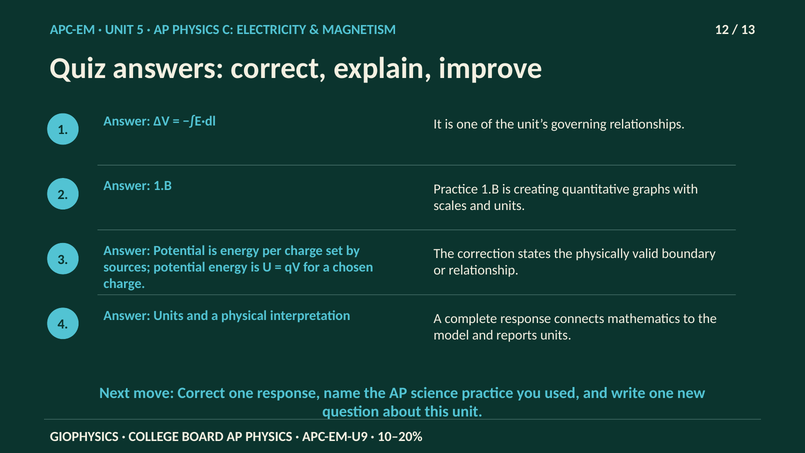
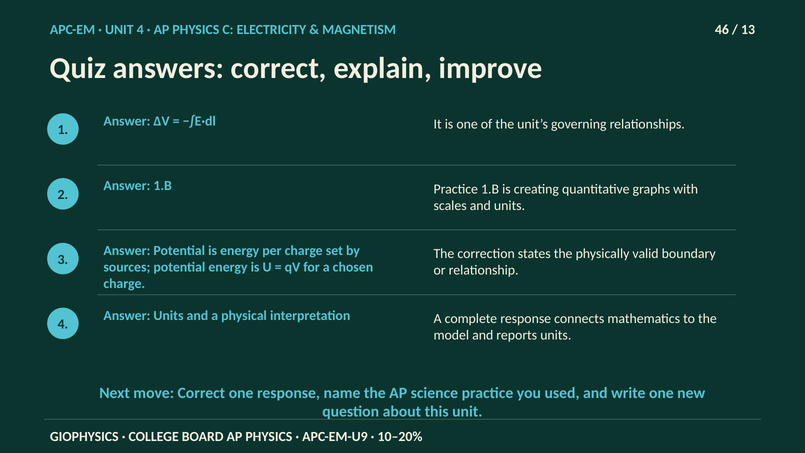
UNIT 5: 5 -> 4 (140, 30)
12: 12 -> 46 (722, 30)
